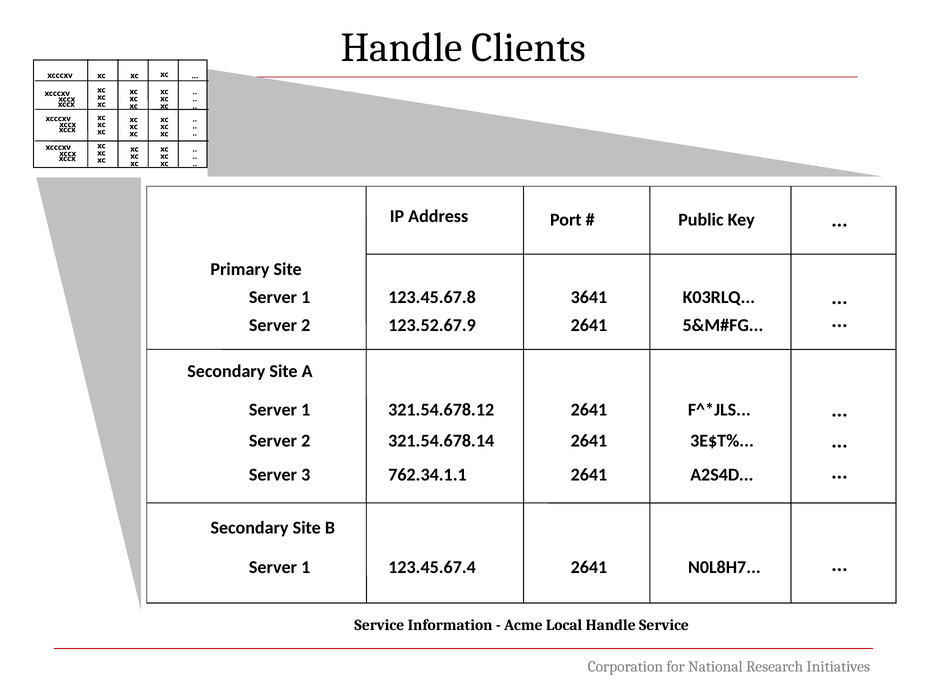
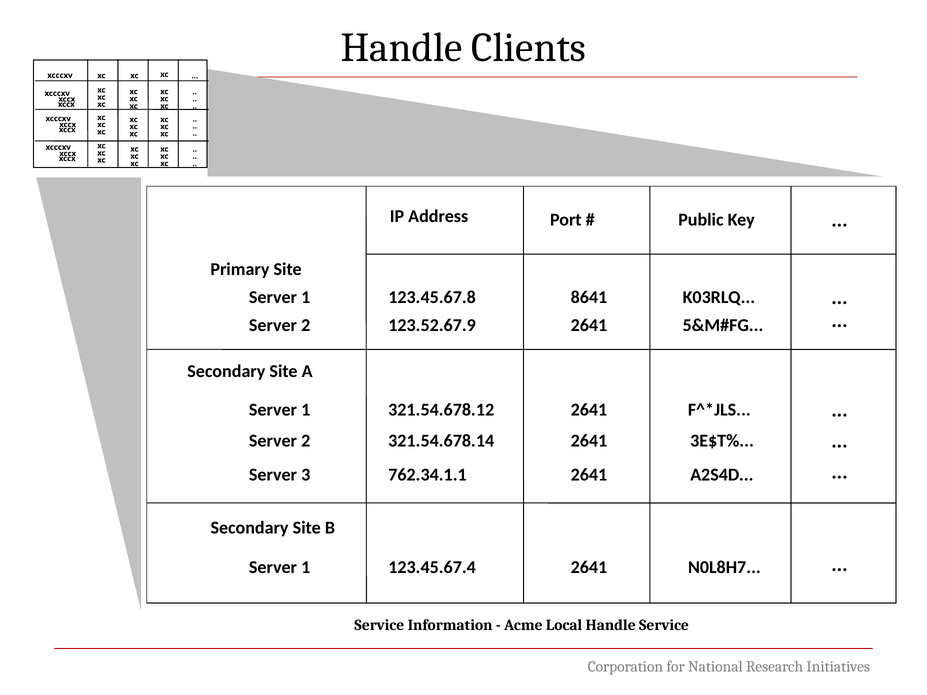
3641: 3641 -> 8641 (589, 298)
